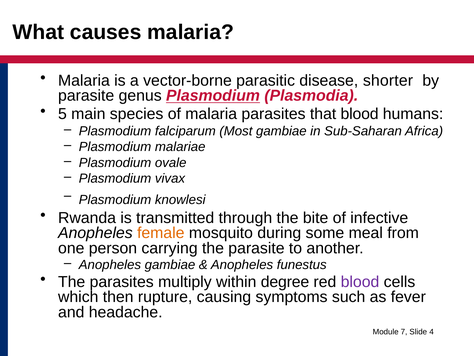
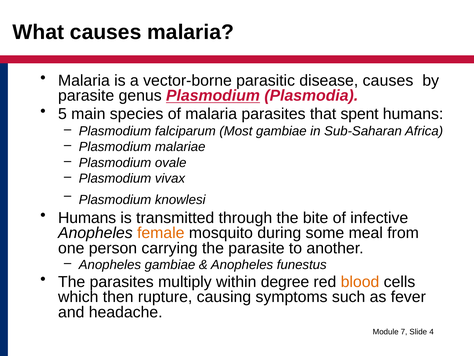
disease shorter: shorter -> causes (388, 80)
that blood: blood -> spent (360, 114)
Rwanda: Rwanda -> Humans (87, 218)
blood colour: purple -> orange (360, 282)
